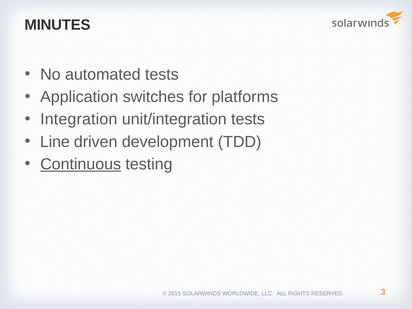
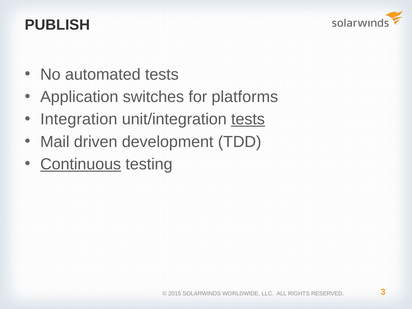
MINUTES: MINUTES -> PUBLISH (57, 25)
tests underline: none -> present (248, 119)
Line: Line -> Mail (55, 142)
